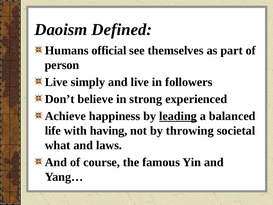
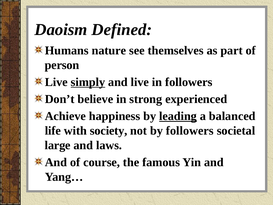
official: official -> nature (109, 50)
simply underline: none -> present (88, 82)
having: having -> society (109, 131)
by throwing: throwing -> followers (190, 131)
what: what -> large (58, 145)
